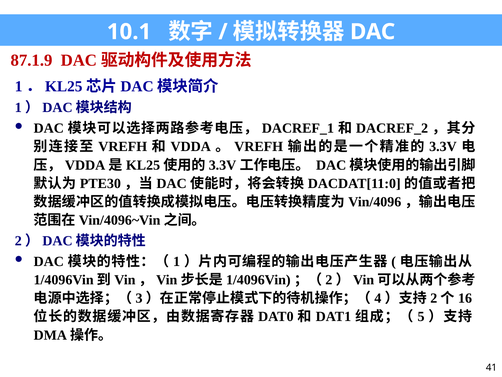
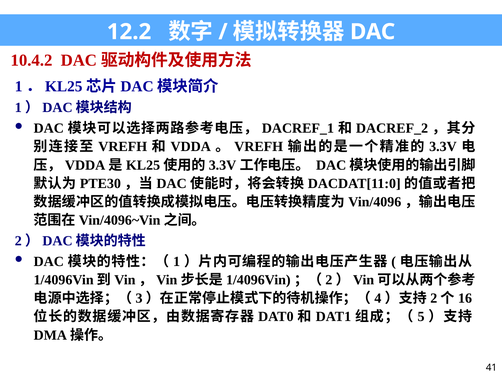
10.1: 10.1 -> 12.2 (129, 32)
87.1.9: 87.1.9 -> 10.4.2 (31, 60)
